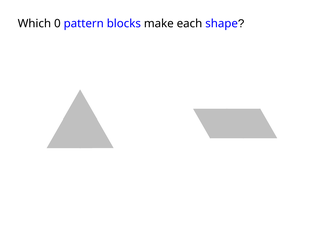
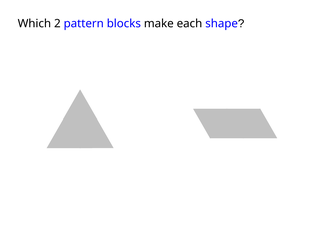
0: 0 -> 2 (57, 24)
